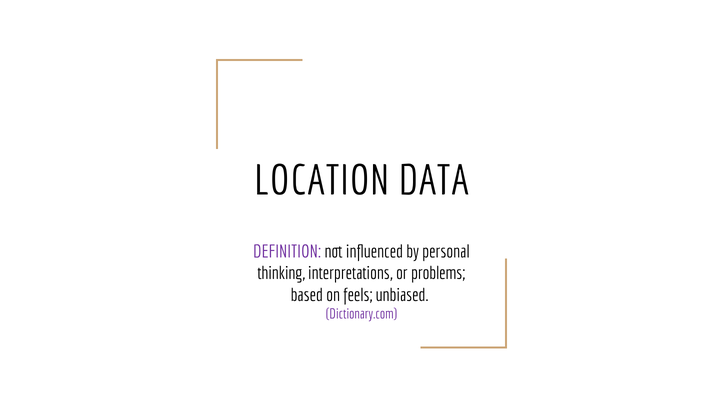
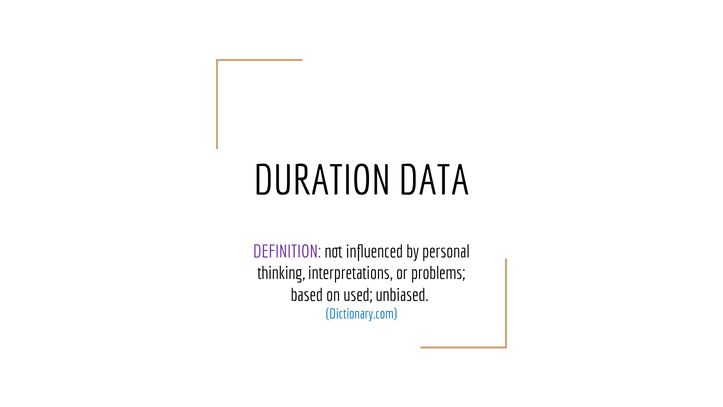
LOCATION: LOCATION -> DURATION (322, 180)
feels: feels -> used (358, 295)
Dictionary.com colour: purple -> blue (361, 314)
